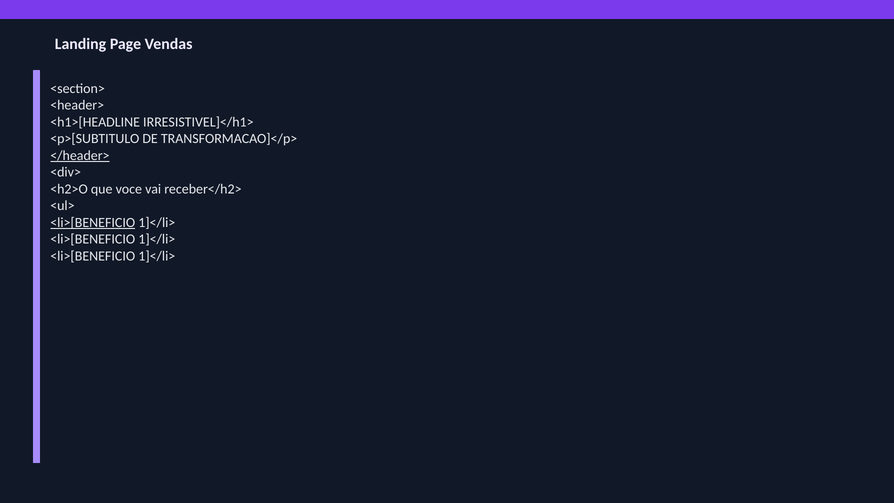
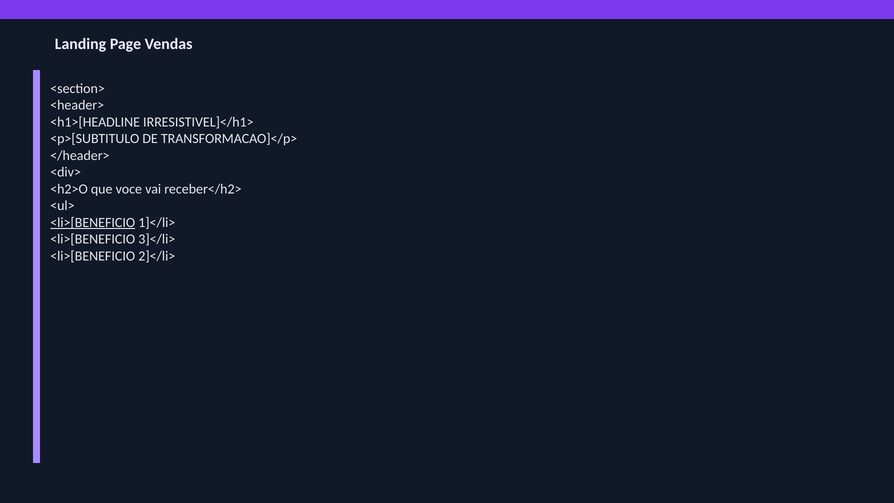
</header> underline: present -> none (80, 155)
1]</li>: 1]</li> -> 3]</li> (157, 239)
1]</li>: 1]</li> -> 2]</li> (157, 256)
